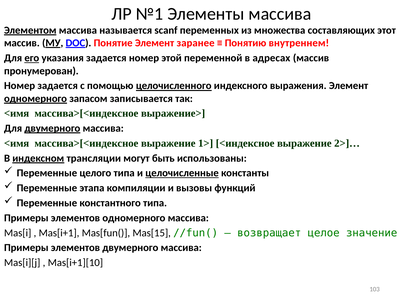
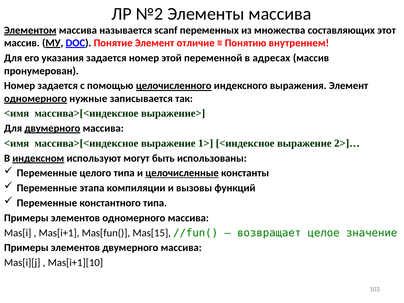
№1: №1 -> №2 (150, 14)
заранее: заранее -> отличие (196, 43)
его underline: present -> none (32, 58)
запасом: запасом -> нужные (88, 99)
трансляции: трансляции -> используют (94, 158)
